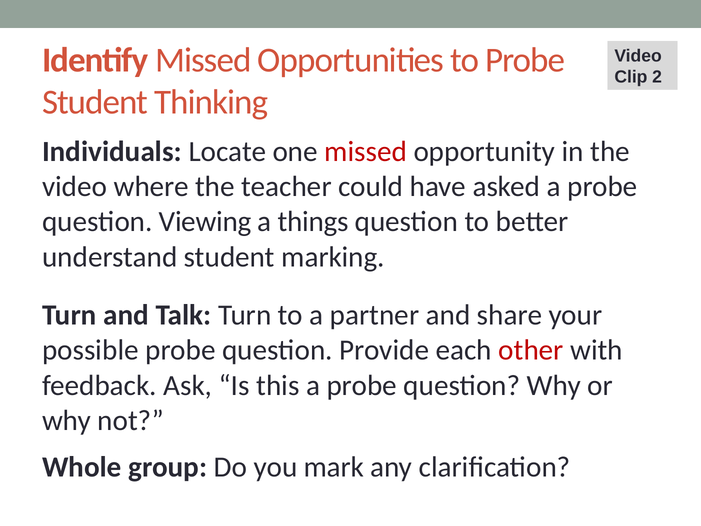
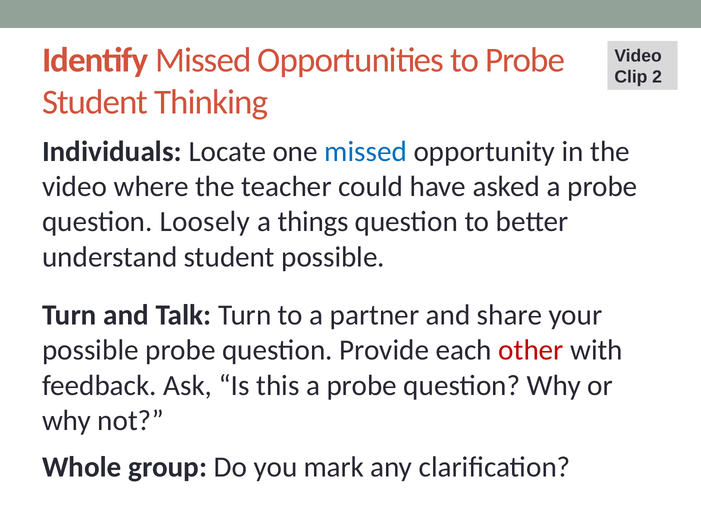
missed colour: red -> blue (366, 152)
Viewing: Viewing -> Loosely (205, 222)
student marking: marking -> possible (333, 257)
